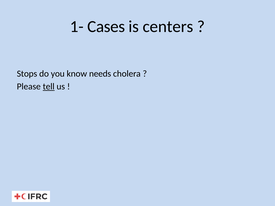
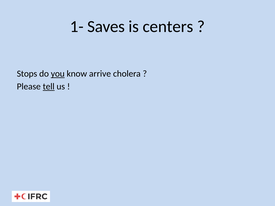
Cases: Cases -> Saves (106, 27)
you underline: none -> present (58, 74)
needs: needs -> arrive (100, 74)
